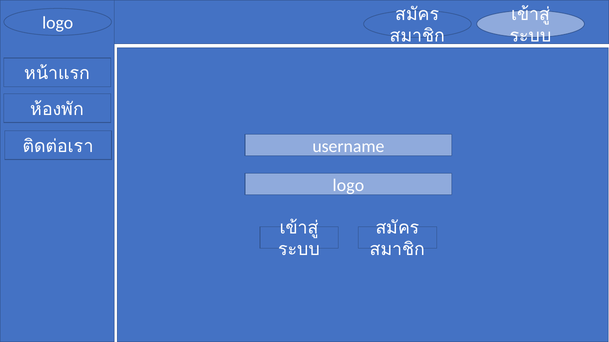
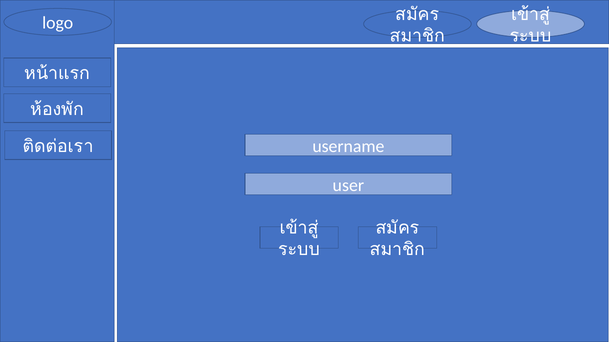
logo: logo -> user (348, 186)
